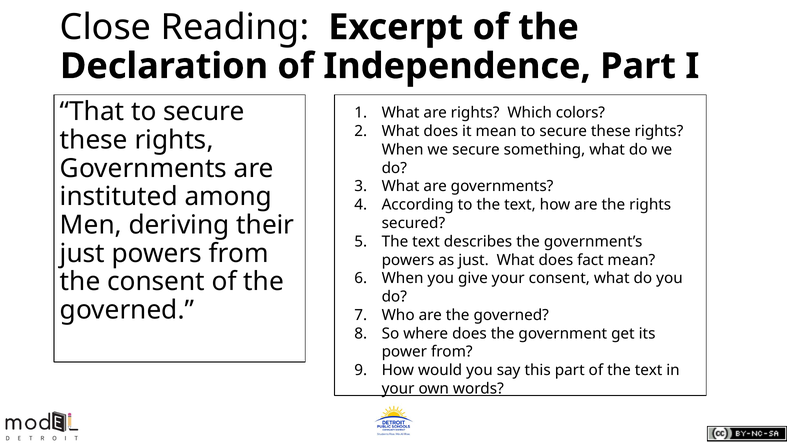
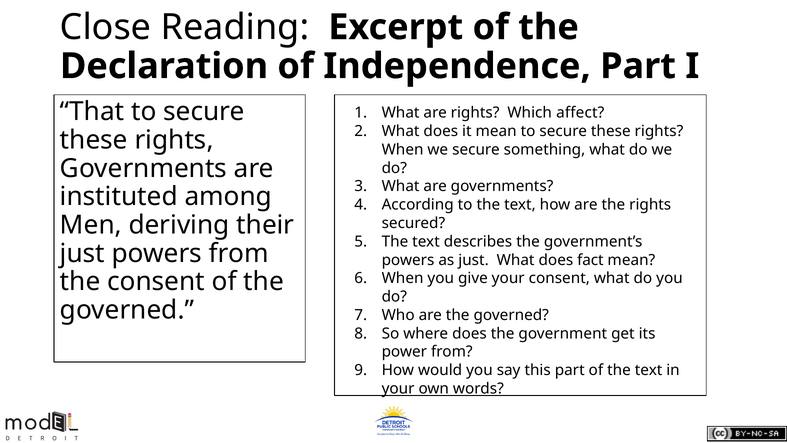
colors: colors -> affect (580, 113)
